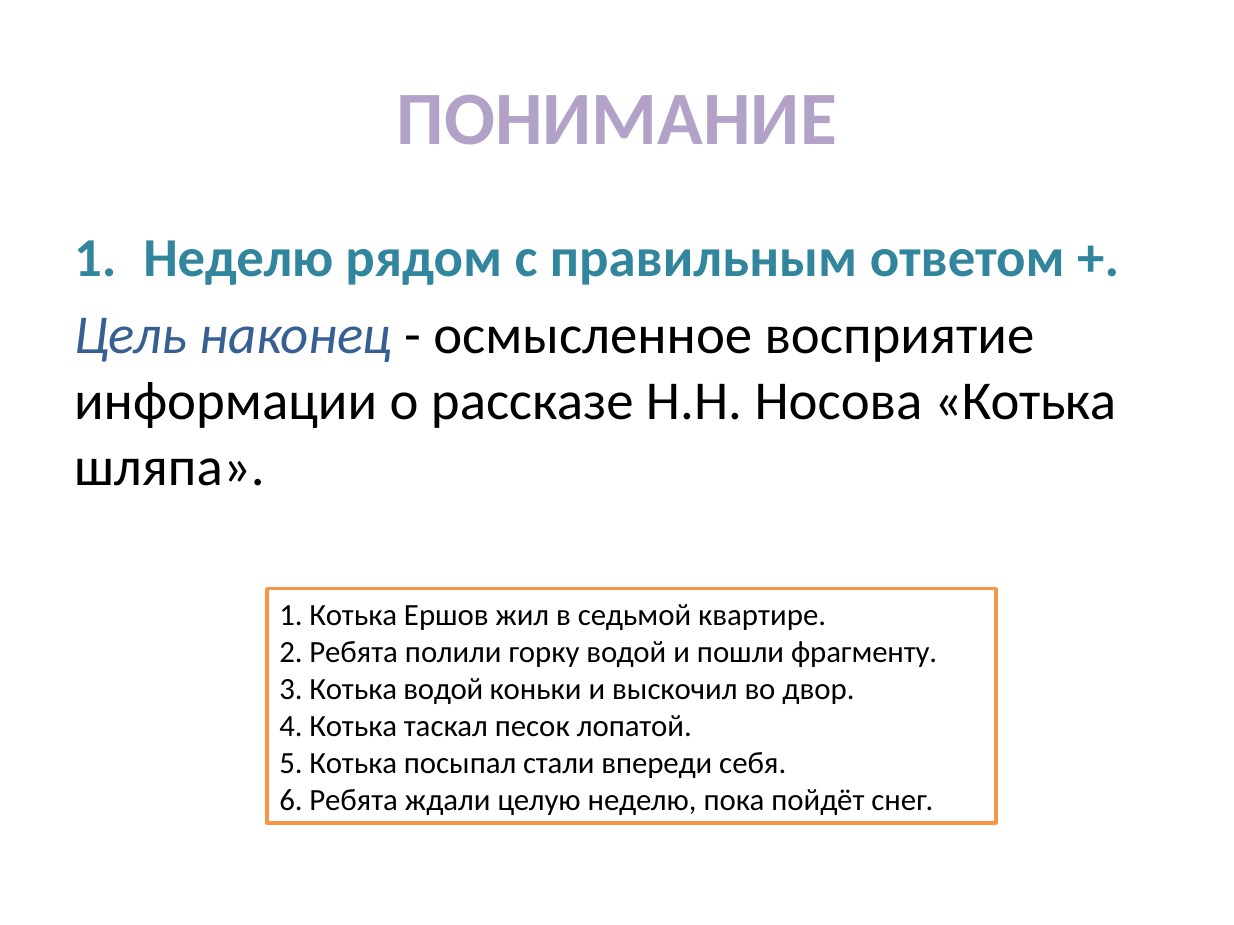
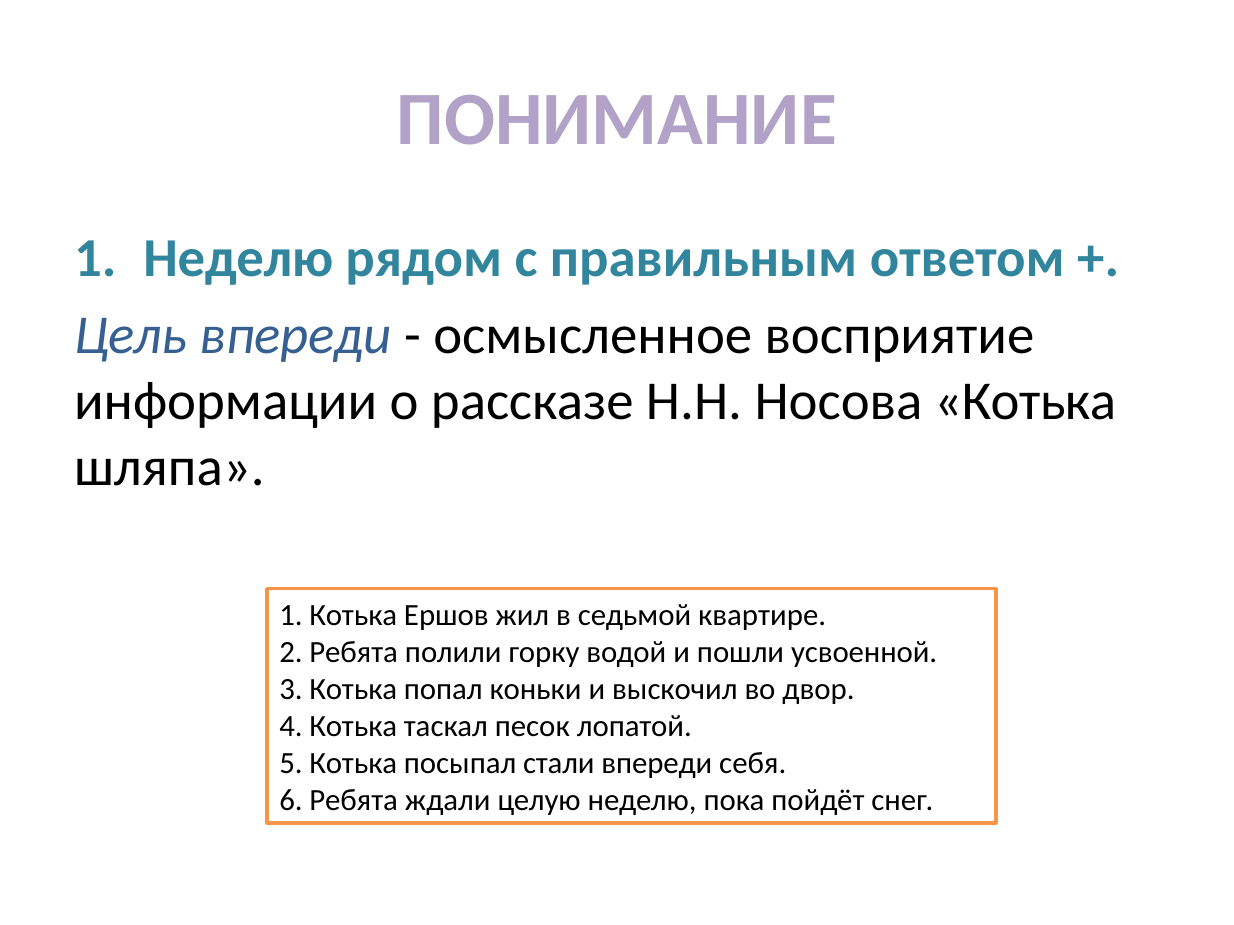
Цель наконец: наконец -> впереди (296, 336)
фрагменту: фрагменту -> усвоенной (864, 653)
Котька водой: водой -> попал (443, 690)
